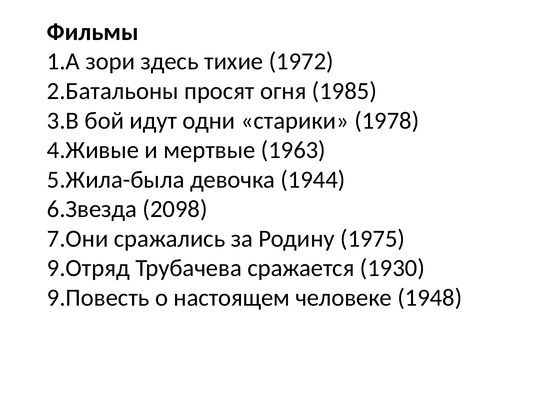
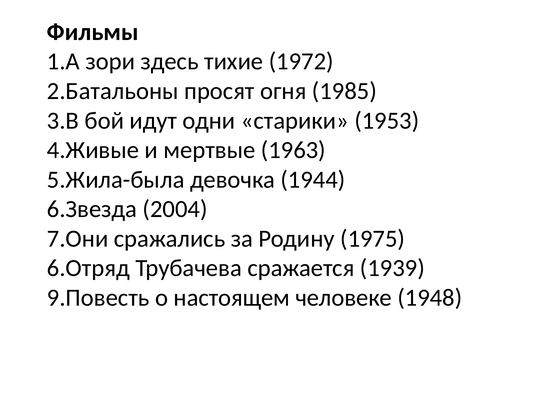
1978: 1978 -> 1953 (387, 121)
2098: 2098 -> 2004 (175, 209)
9.Отряд: 9.Отряд -> 6.Отряд (88, 268)
1930: 1930 -> 1939 (392, 268)
